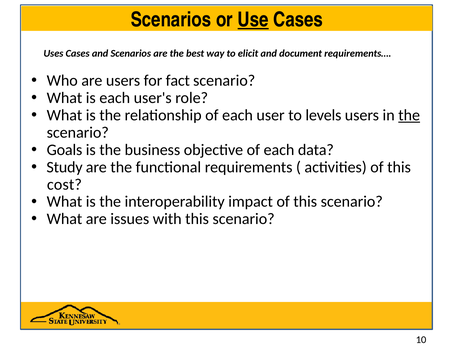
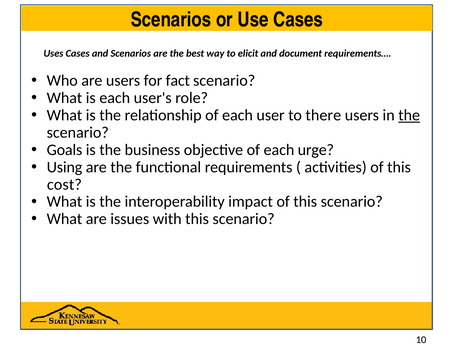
Use underline: present -> none (253, 20)
levels: levels -> there (323, 115)
data: data -> urge (316, 150)
Study: Study -> Using (65, 167)
